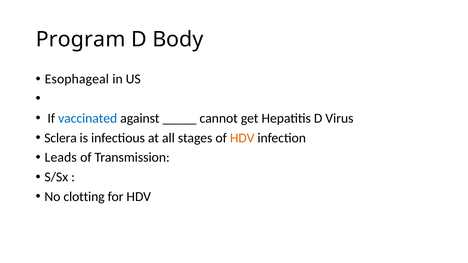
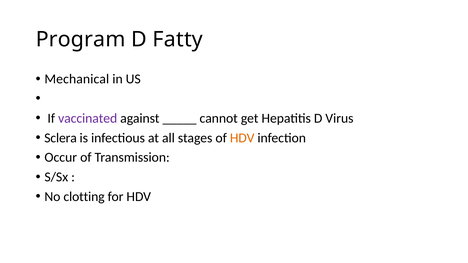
Body: Body -> Fatty (178, 39)
Esophageal: Esophageal -> Mechanical (77, 79)
vaccinated colour: blue -> purple (88, 118)
Leads: Leads -> Occur (61, 158)
